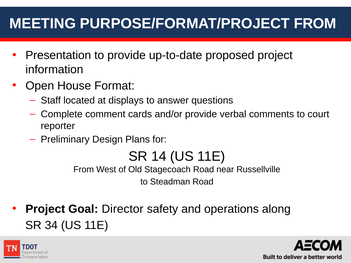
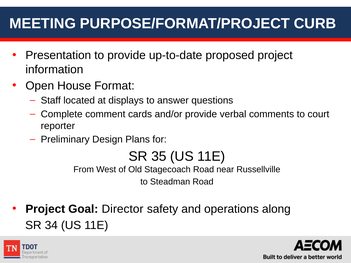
PURPOSE/FORMAT/PROJECT FROM: FROM -> CURB (315, 24)
14: 14 -> 35 (159, 157)
